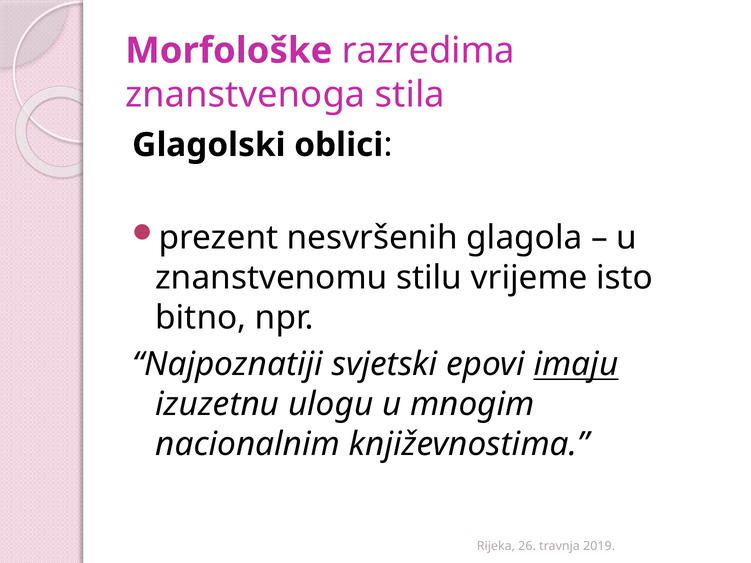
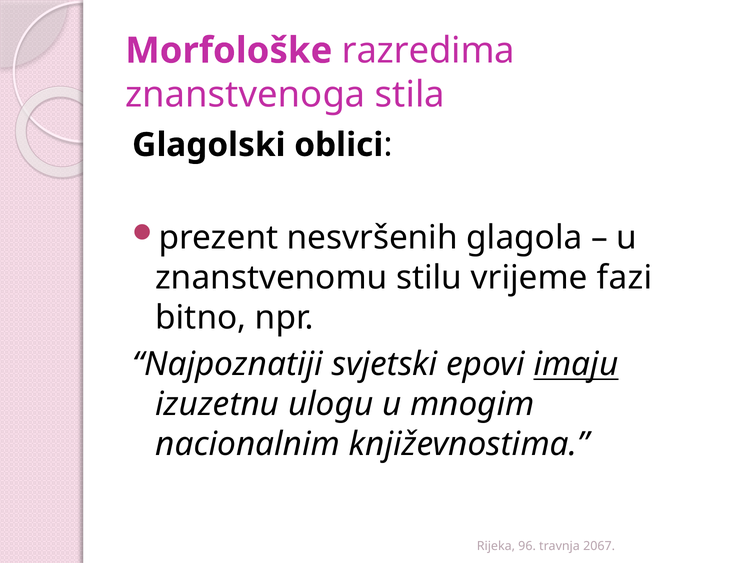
isto: isto -> fazi (624, 278)
26: 26 -> 96 (527, 547)
2019: 2019 -> 2067 (599, 547)
